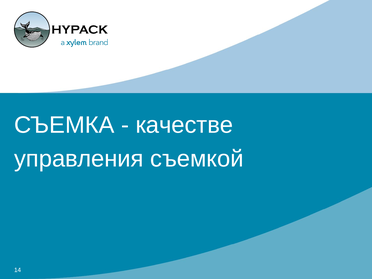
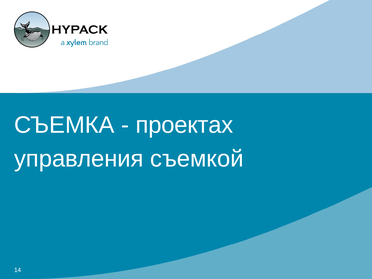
качестве: качестве -> проектах (184, 125)
